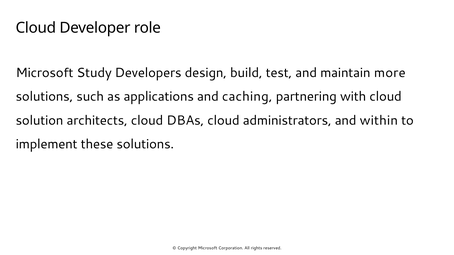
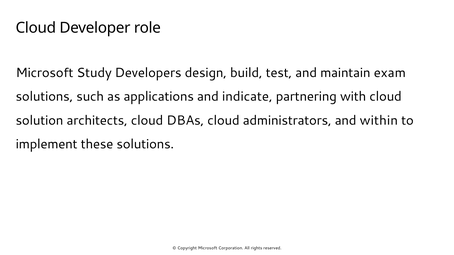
more: more -> exam (390, 73)
caching: caching -> indicate (247, 97)
